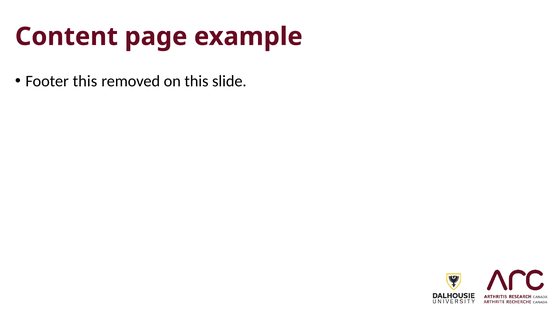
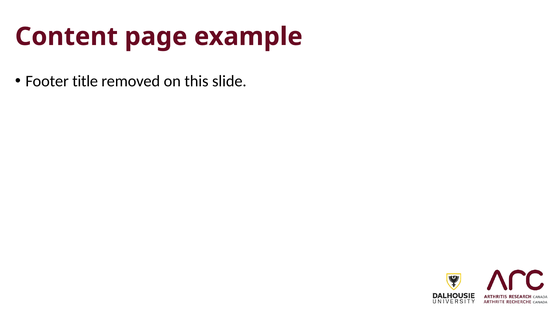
Footer this: this -> title (85, 81)
